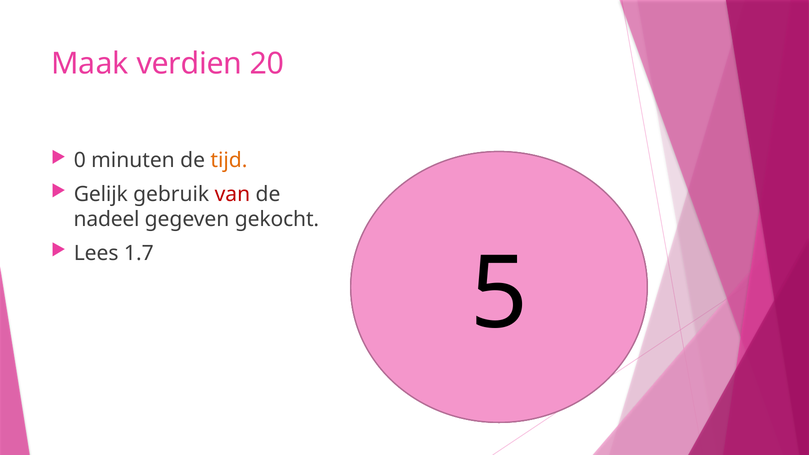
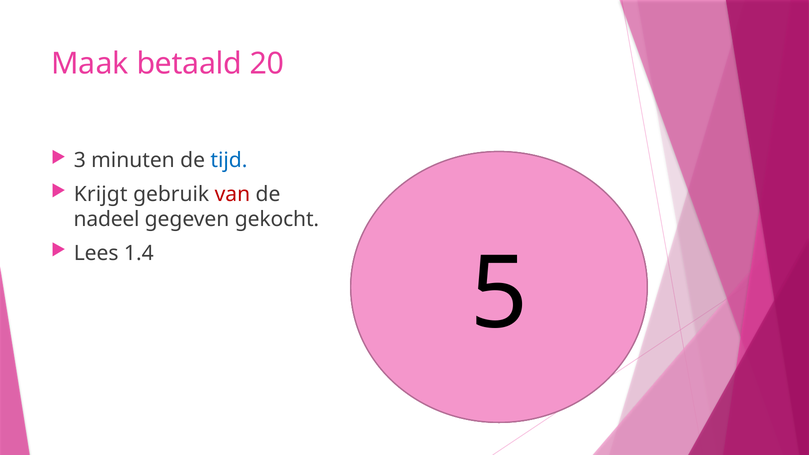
verdien: verdien -> betaald (189, 64)
0: 0 -> 3 (80, 160)
tijd colour: orange -> blue (229, 160)
Gelijk: Gelijk -> Krijgt (101, 194)
1.7: 1.7 -> 1.4 (139, 253)
